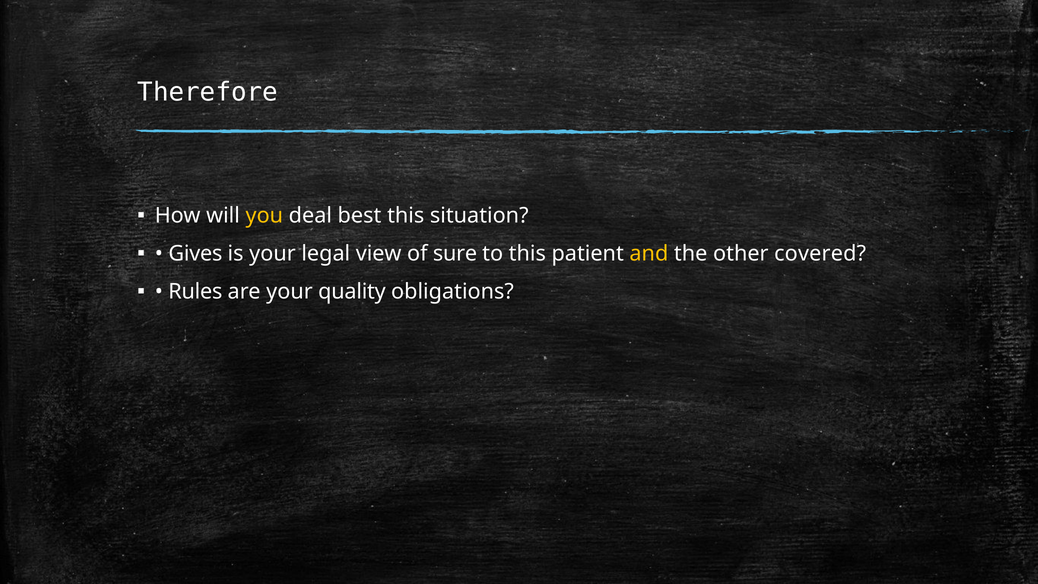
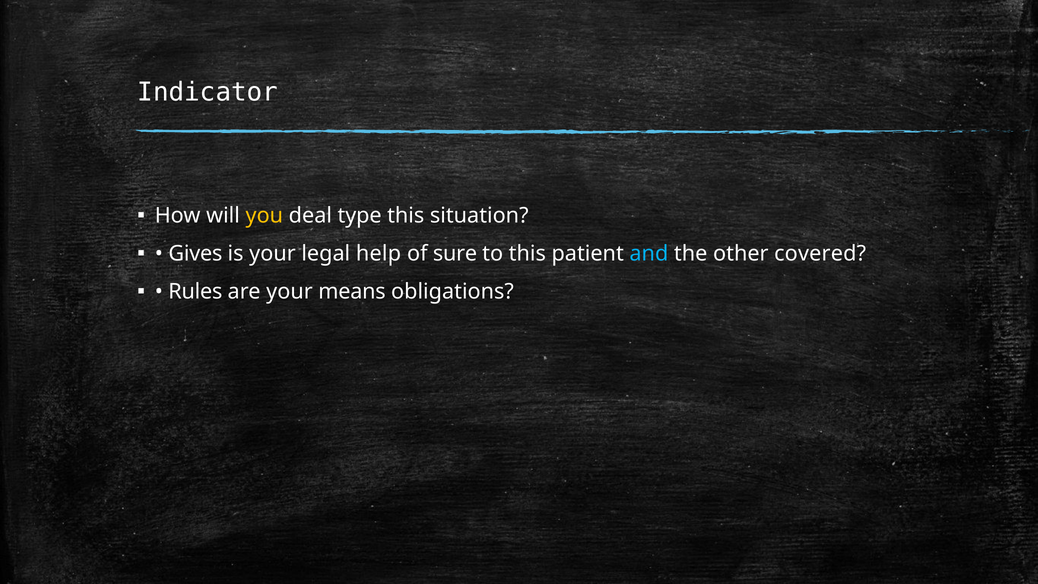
Therefore: Therefore -> Indicator (208, 92)
best: best -> type (360, 216)
view: view -> help (379, 254)
and colour: yellow -> light blue (649, 254)
quality: quality -> means (352, 291)
